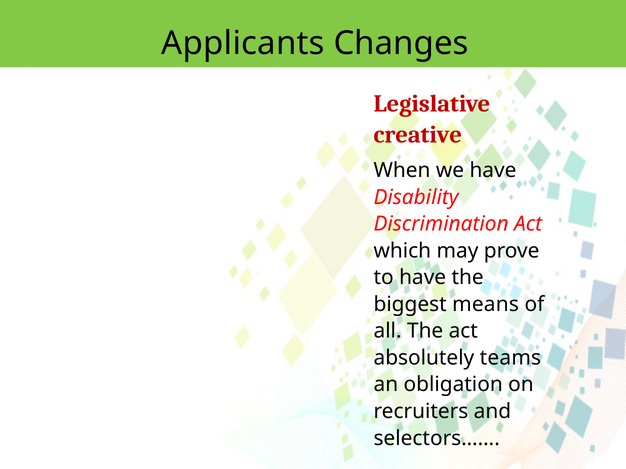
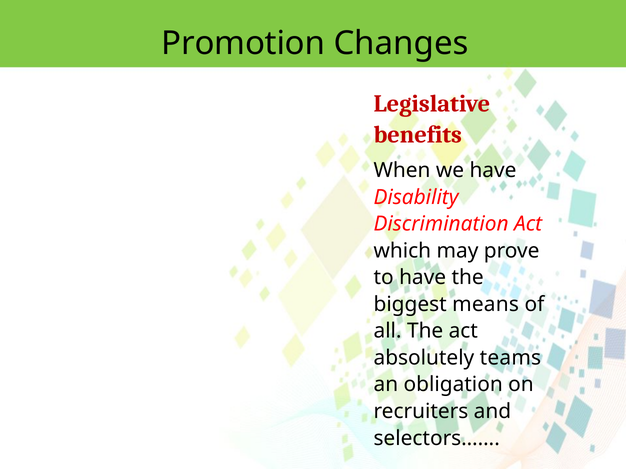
Applicants: Applicants -> Promotion (243, 43)
creative: creative -> benefits (418, 135)
